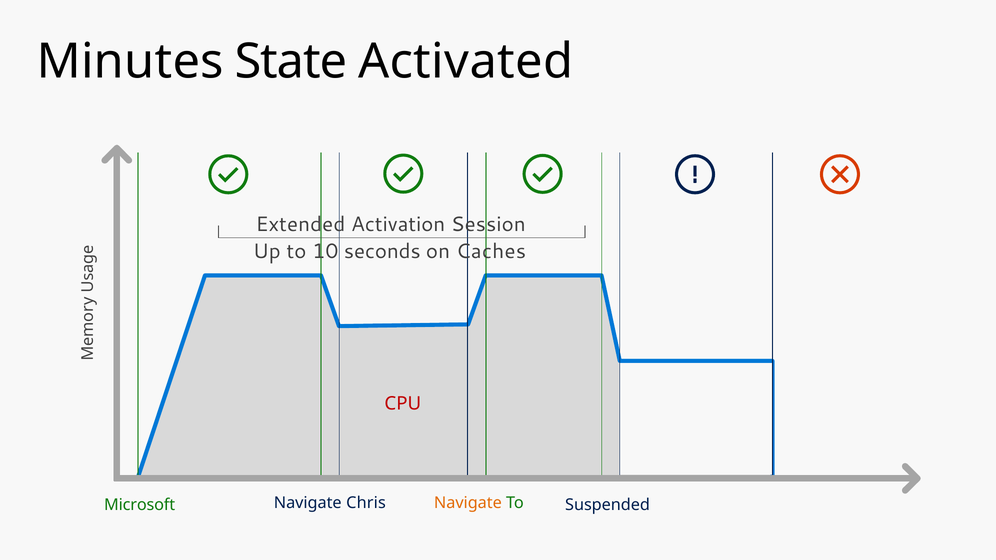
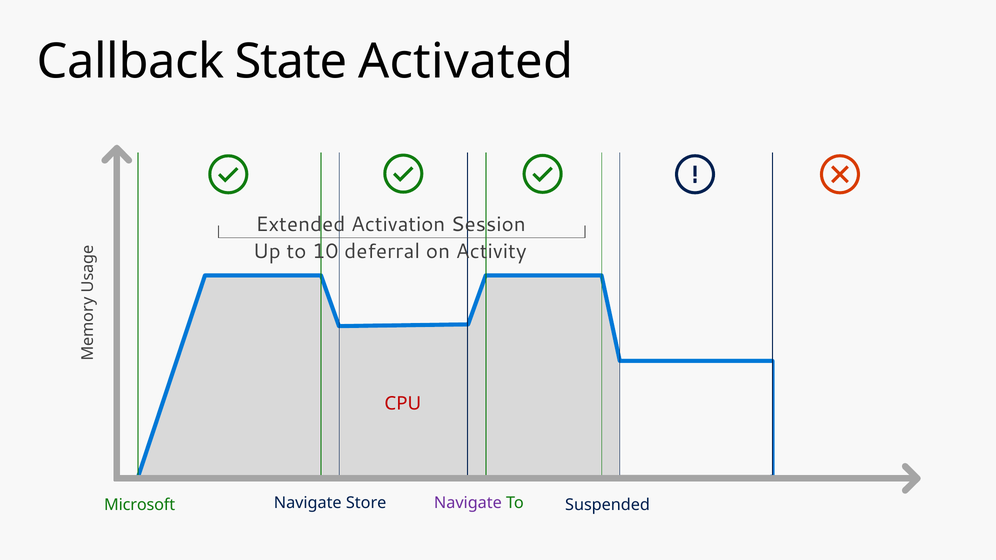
Minutes: Minutes -> Callback (130, 61)
seconds: seconds -> deferral (382, 252)
Caches: Caches -> Activity (491, 252)
Navigate colour: orange -> purple (468, 503)
Chris: Chris -> Store (366, 503)
